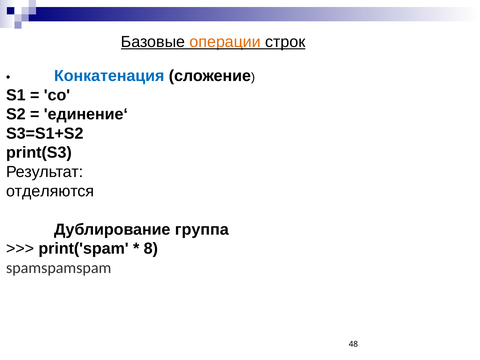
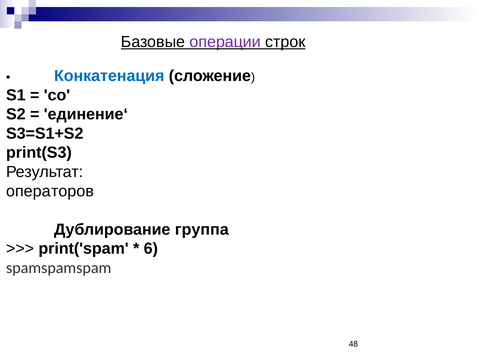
операции colour: orange -> purple (225, 42)
отделяются: отделяются -> операторов (50, 191)
8: 8 -> 6 (151, 249)
